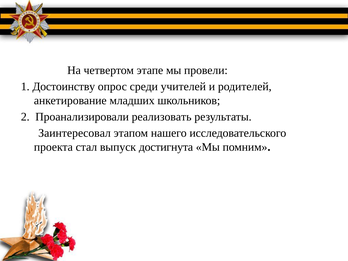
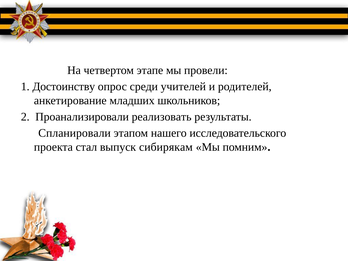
Заинтересовал: Заинтересовал -> Спланировали (74, 133)
достигнута: достигнута -> сибирякам (166, 147)
